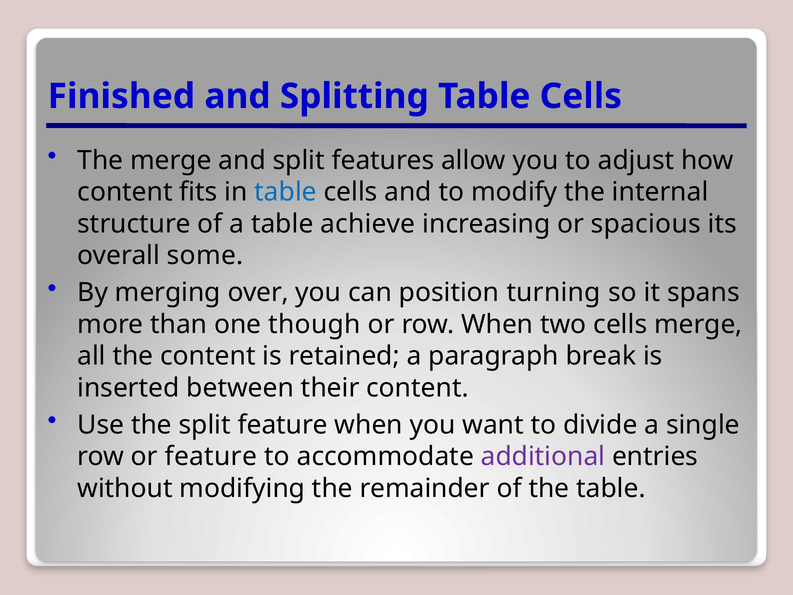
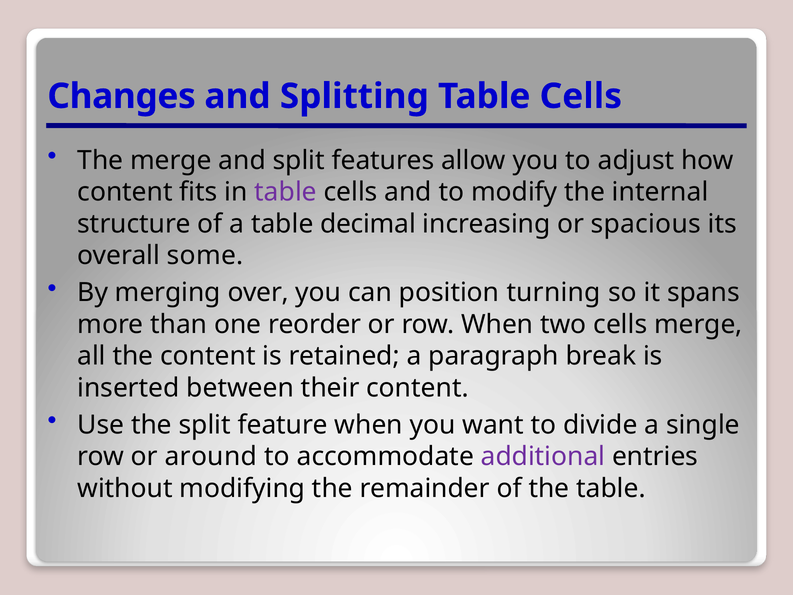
Finished: Finished -> Changes (122, 96)
table colour: blue -> purple (286, 192)
achieve: achieve -> decimal (368, 224)
though: though -> reorder (315, 324)
or feature: feature -> around (211, 456)
